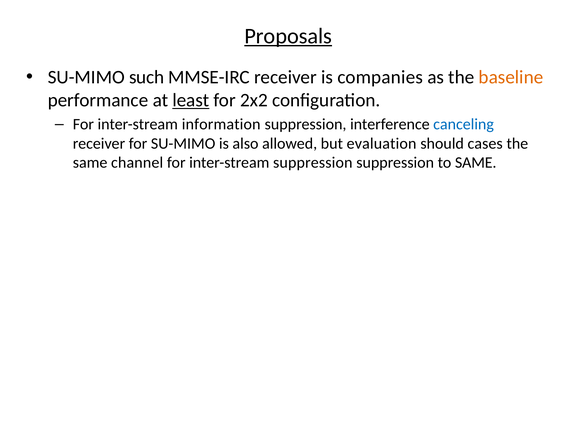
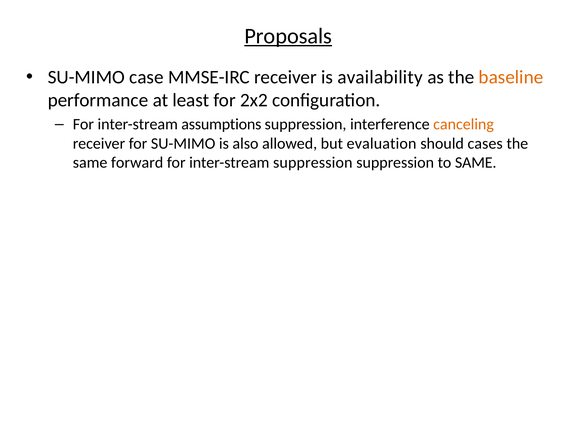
such: such -> case (146, 77)
companies: companies -> availability (380, 77)
least underline: present -> none (191, 100)
information: information -> assumptions (221, 124)
canceling colour: blue -> orange (464, 124)
channel: channel -> forward (137, 163)
